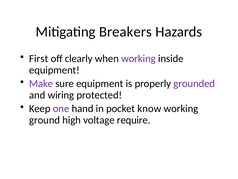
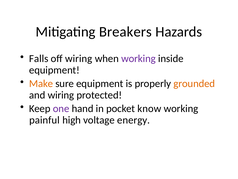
First: First -> Falls (39, 58)
off clearly: clearly -> wiring (79, 58)
Make colour: purple -> orange (41, 83)
grounded colour: purple -> orange (194, 83)
ground: ground -> painful (44, 120)
require: require -> energy (134, 120)
